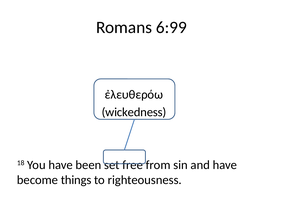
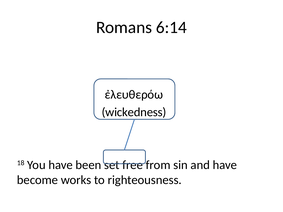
6:99: 6:99 -> 6:14 (171, 27)
things: things -> works (76, 180)
